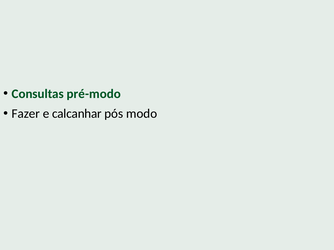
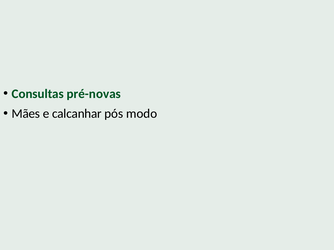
pré-modo: pré-modo -> pré-novas (94, 94)
Fazer: Fazer -> Mães (26, 114)
